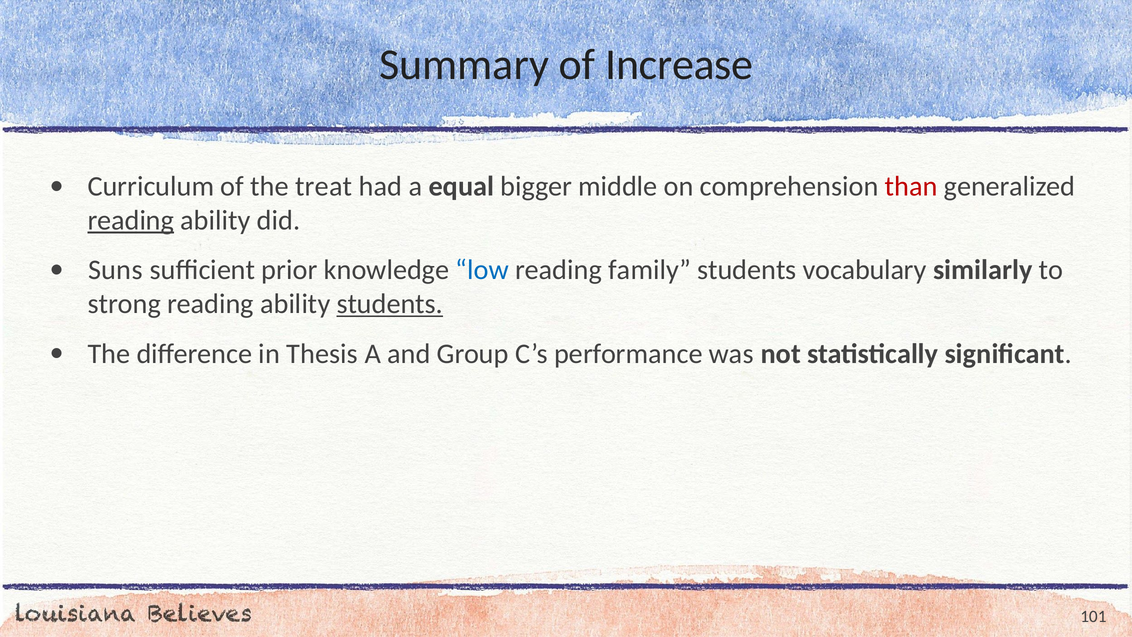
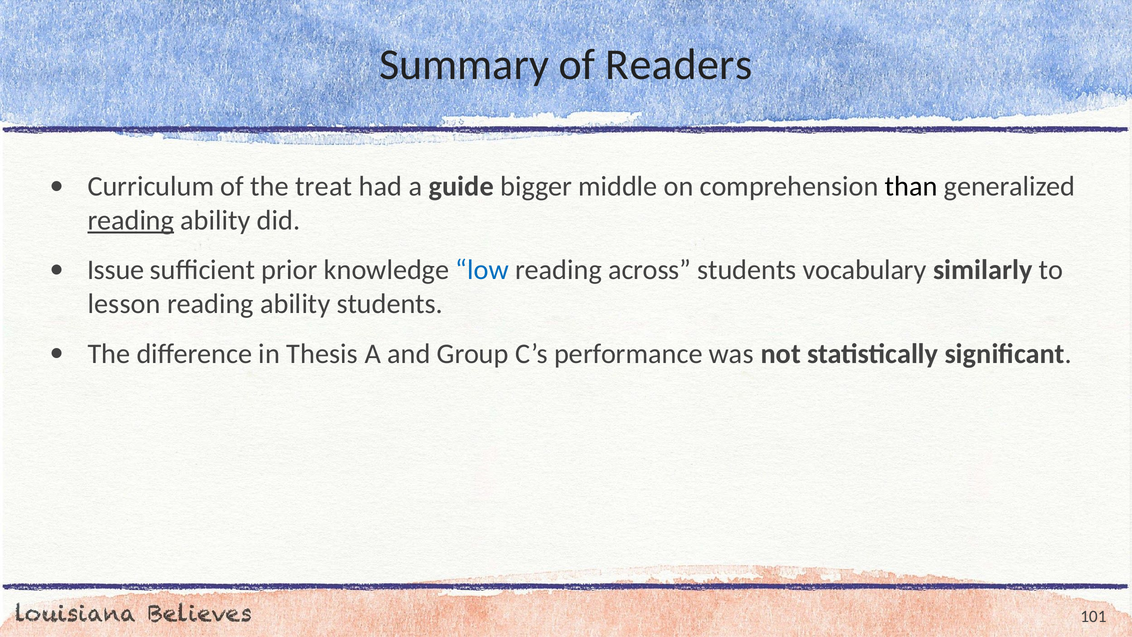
Increase: Increase -> Readers (679, 65)
equal: equal -> guide (461, 186)
than colour: red -> black (911, 186)
Suns: Suns -> Issue (116, 270)
family: family -> across (650, 270)
strong: strong -> lesson (124, 304)
students underline: present -> none (390, 304)
